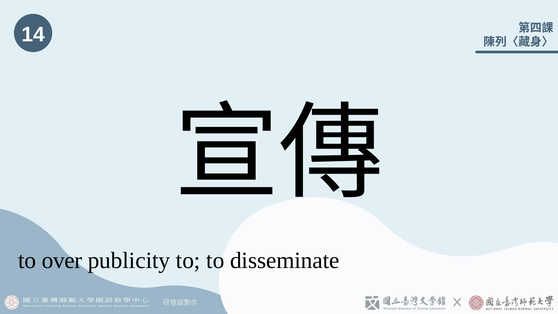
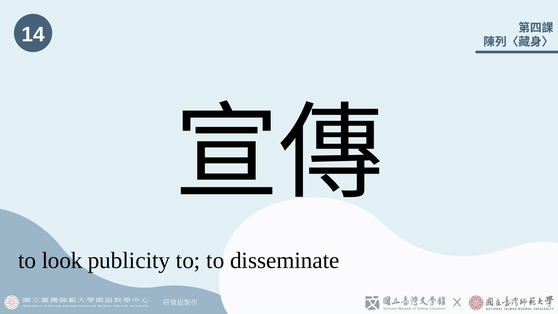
over: over -> look (62, 260)
